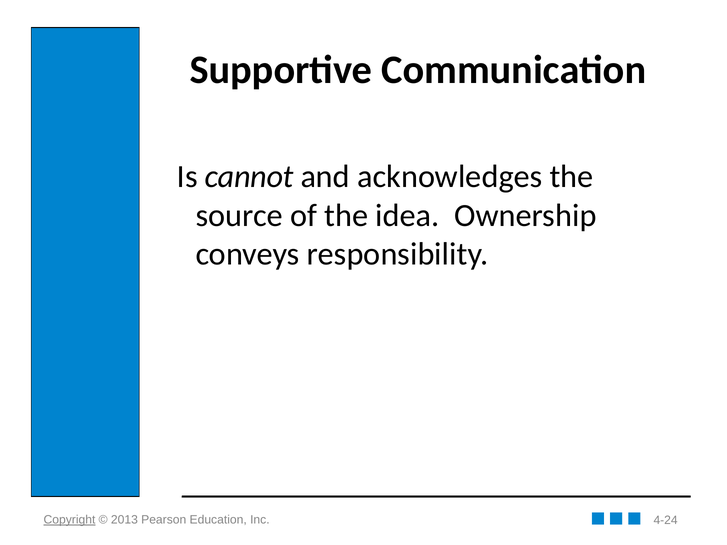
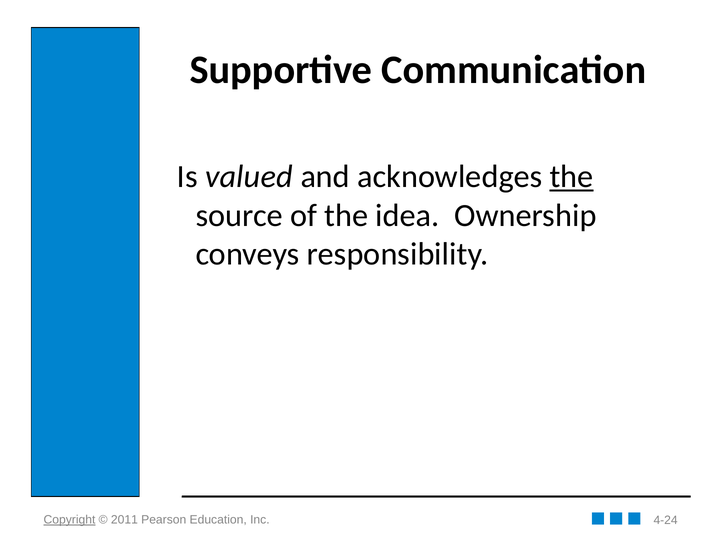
cannot: cannot -> valued (249, 177)
the underline: none -> present (571, 177)
2013: 2013 -> 2011 (124, 520)
